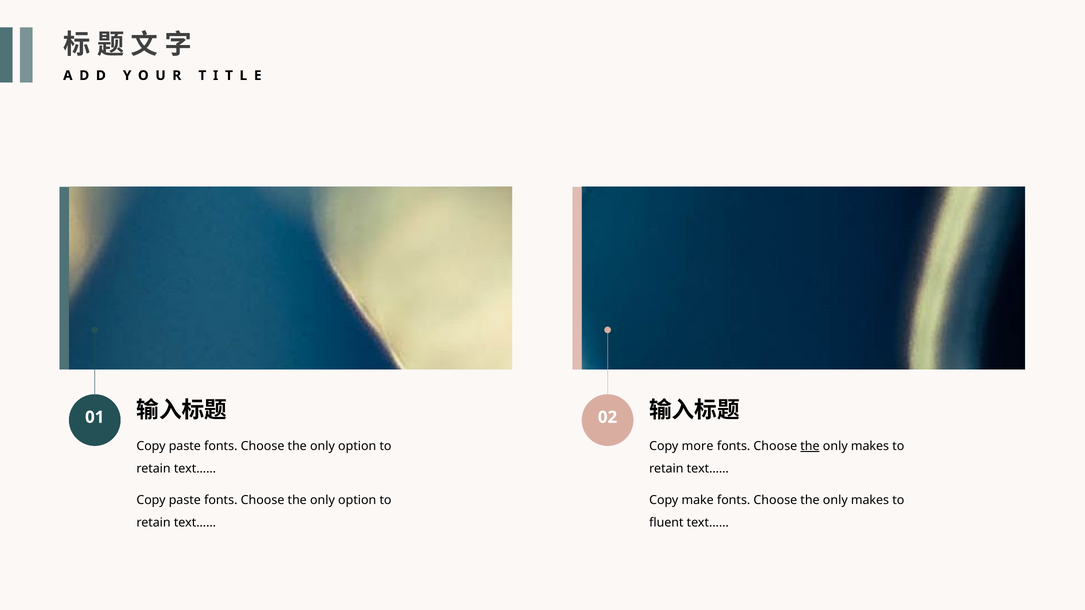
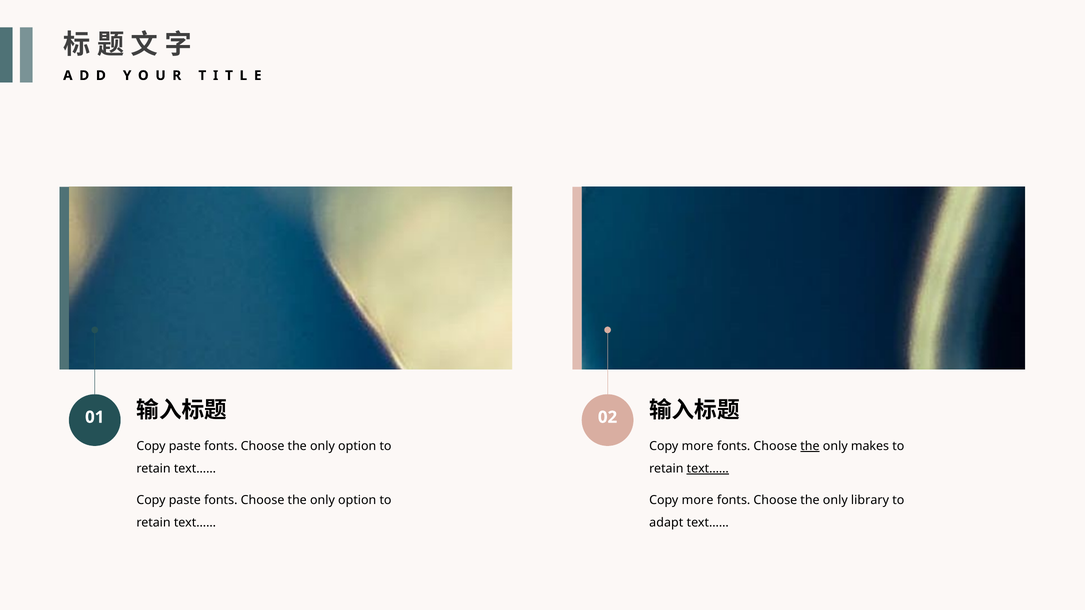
text…… underline: none -> present (708, 469)
make: make -> more (698, 501)
makes: makes -> library (870, 501)
fluent: fluent -> adapt (666, 523)
